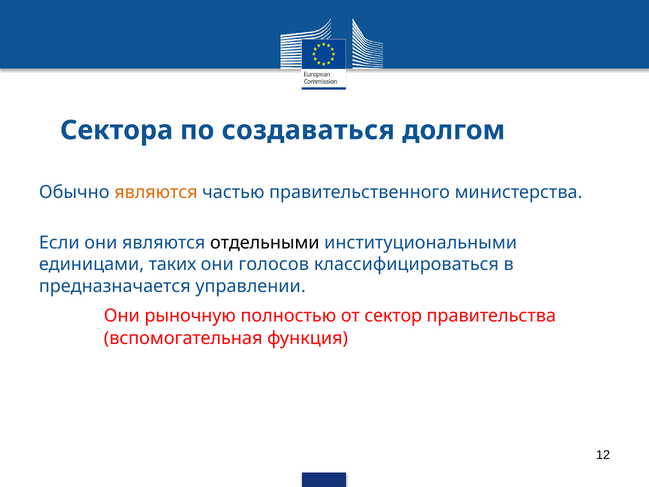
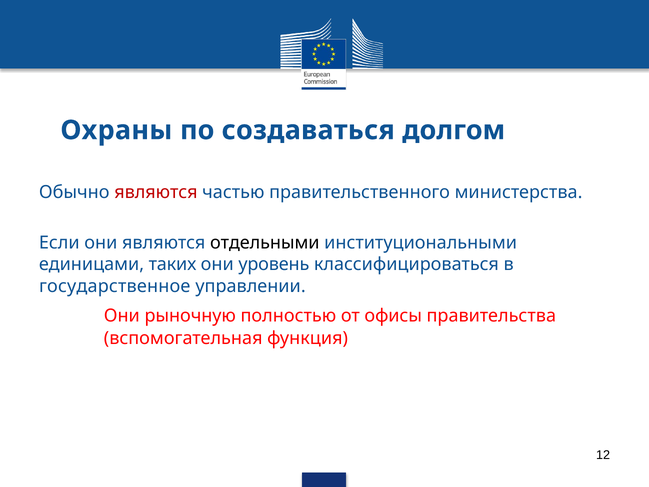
Сектора: Сектора -> Охраны (116, 130)
являются colour: orange -> red (156, 192)
голосов: голосов -> уровень (274, 264)
предназначается: предназначается -> государственное (115, 286)
сектор: сектор -> офисы (393, 316)
